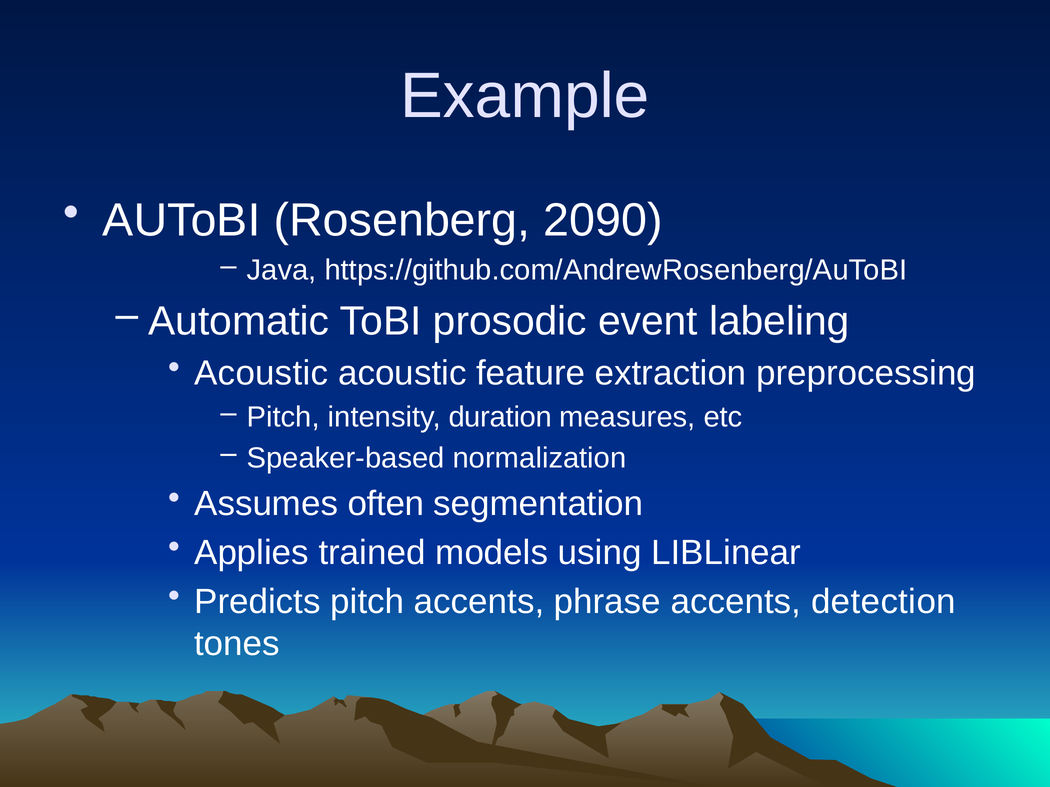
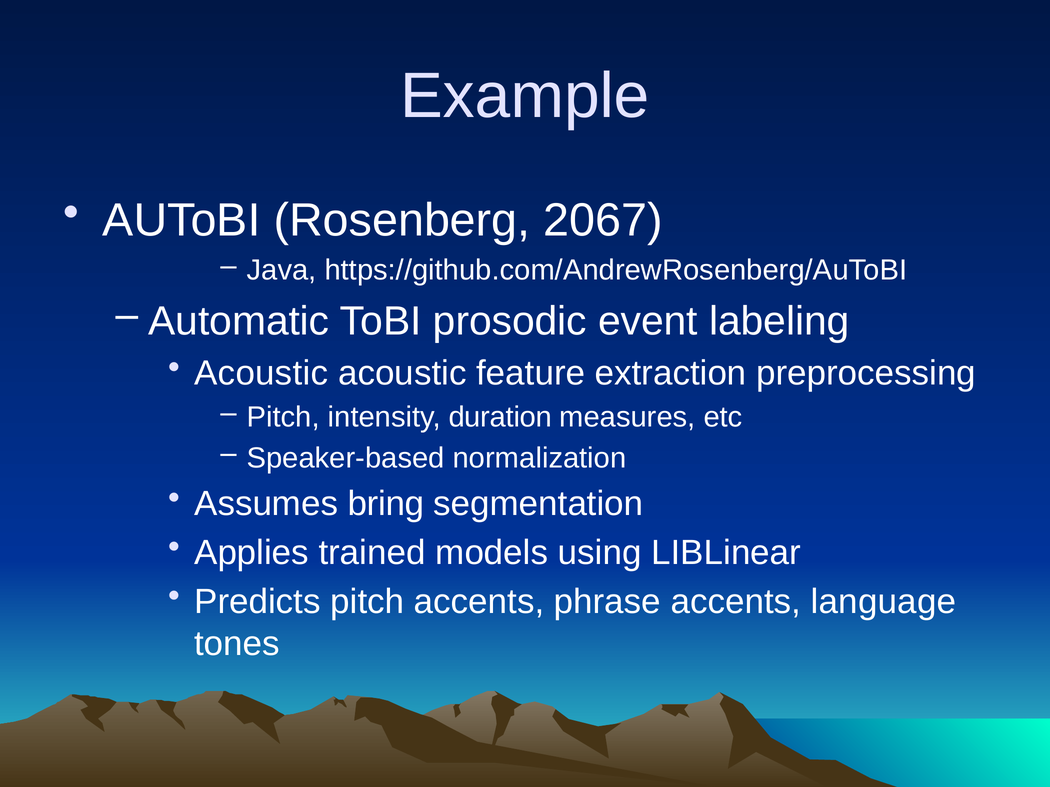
2090: 2090 -> 2067 (603, 220)
often: often -> bring (386, 504)
detection: detection -> language (883, 602)
